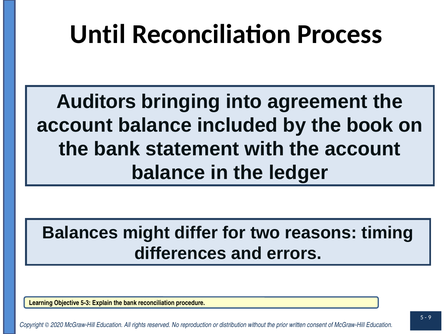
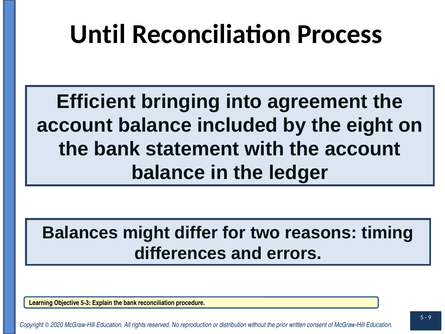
Auditors: Auditors -> Efficient (96, 101)
book: book -> eight (370, 125)
